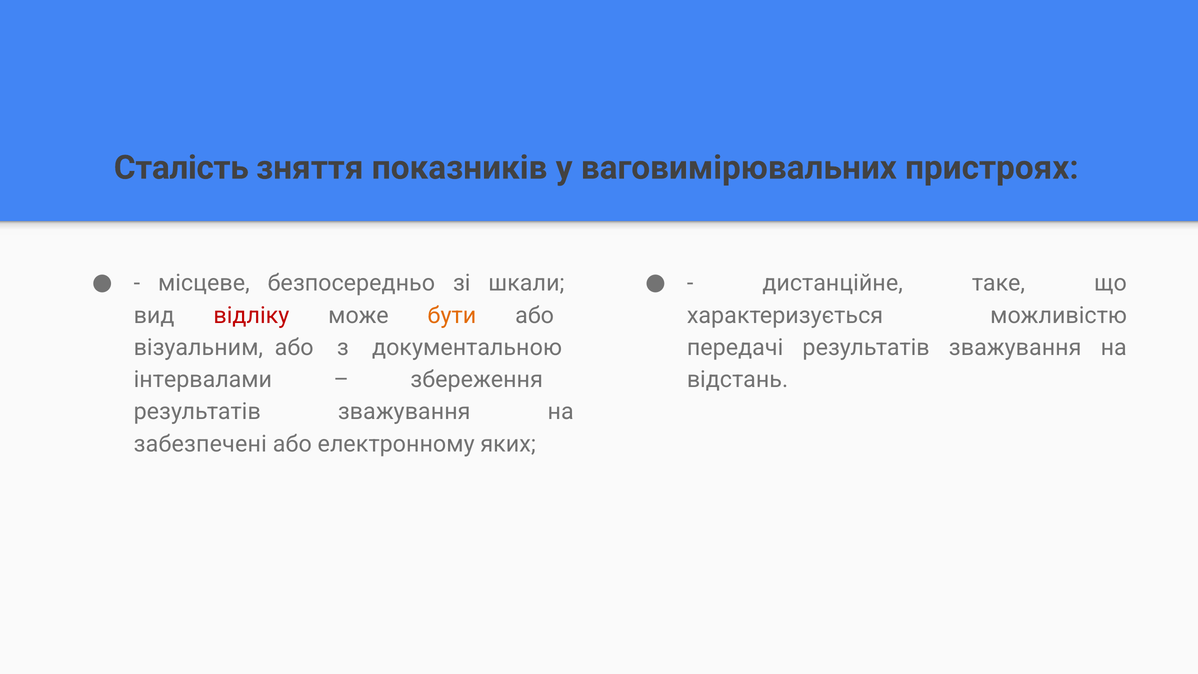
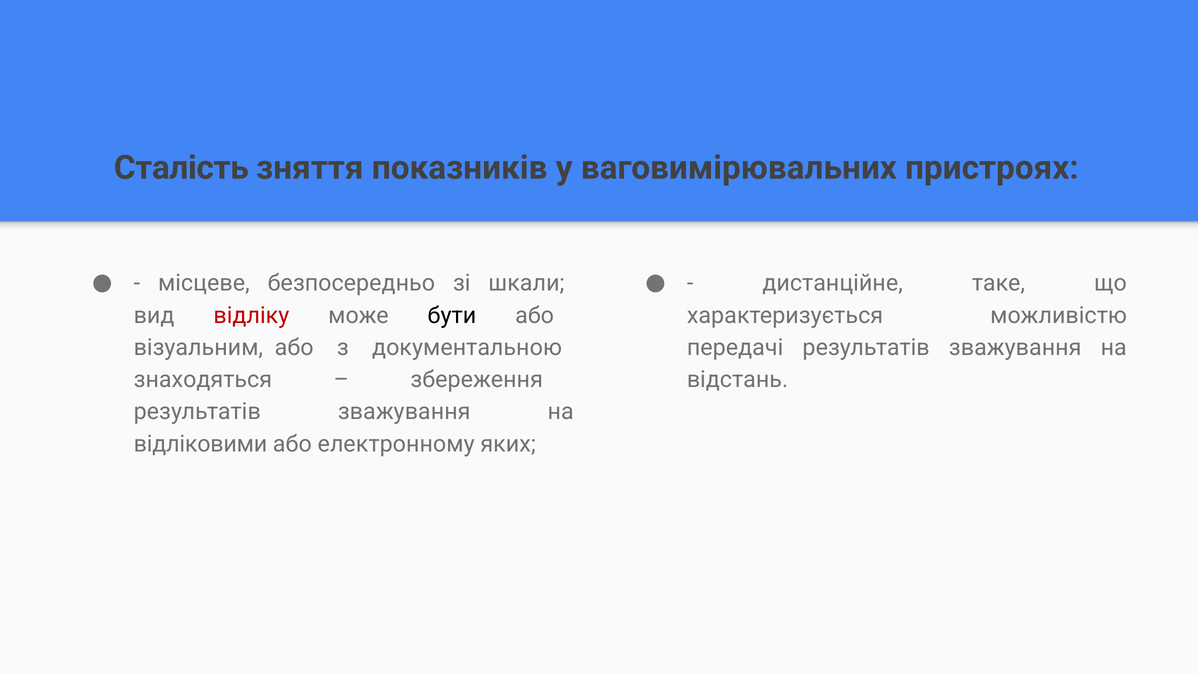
бути colour: orange -> black (452, 315)
інтервалами: інтервалами -> знаходяться (203, 380)
забезпечені: забезпечені -> відліковими (200, 444)
